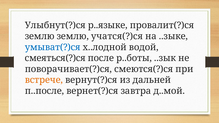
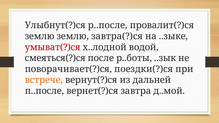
р..языке: р..языке -> р..после (108, 25)
учатся(?)ся: учатся(?)ся -> завтра(?)ся (117, 36)
умыват(?)ся colour: blue -> red (53, 47)
смеются(?)ся: смеются(?)ся -> поездки(?)ся (144, 69)
